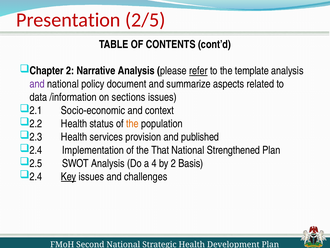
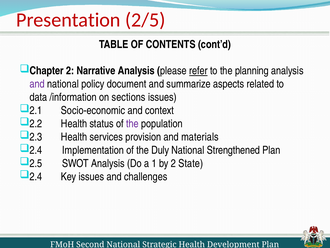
template: template -> planning (252, 71)
the colour: orange -> purple (132, 123)
published: published -> materials (200, 137)
That: That -> Duly (160, 150)
4: 4 -> 1 (154, 163)
Basis: Basis -> State (191, 163)
Key underline: present -> none (69, 176)
